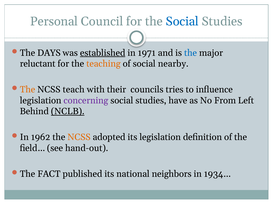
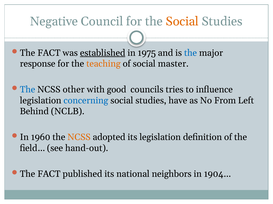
Personal: Personal -> Negative (54, 21)
Social colour: blue -> orange (182, 21)
DAYS: DAYS -> FACT (49, 53)
1971: 1971 -> 1975 (147, 53)
reluctant: reluctant -> response (38, 64)
nearby: nearby -> master (173, 64)
The colour: orange -> blue (28, 90)
teach: teach -> other (74, 90)
their: their -> good (117, 90)
concerning colour: purple -> blue (86, 101)
NCLB underline: present -> none (68, 112)
1962: 1962 -> 1960 (41, 138)
1934…: 1934… -> 1904… (217, 175)
